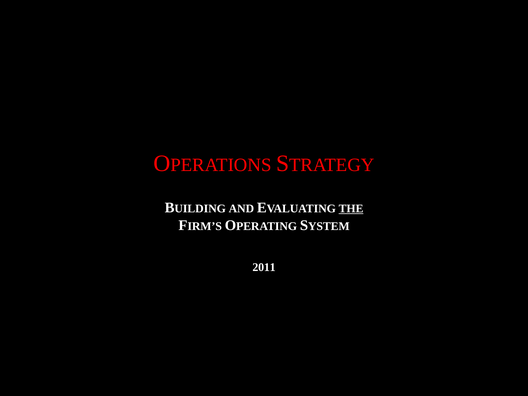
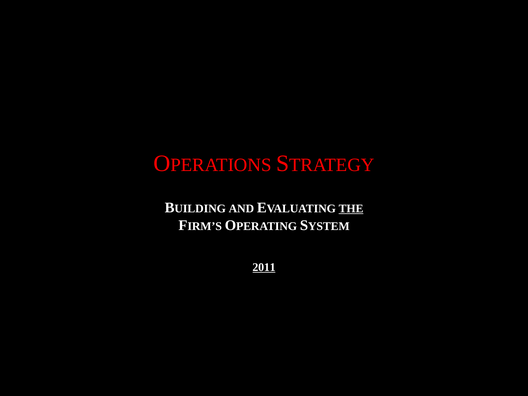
2011 underline: none -> present (264, 267)
